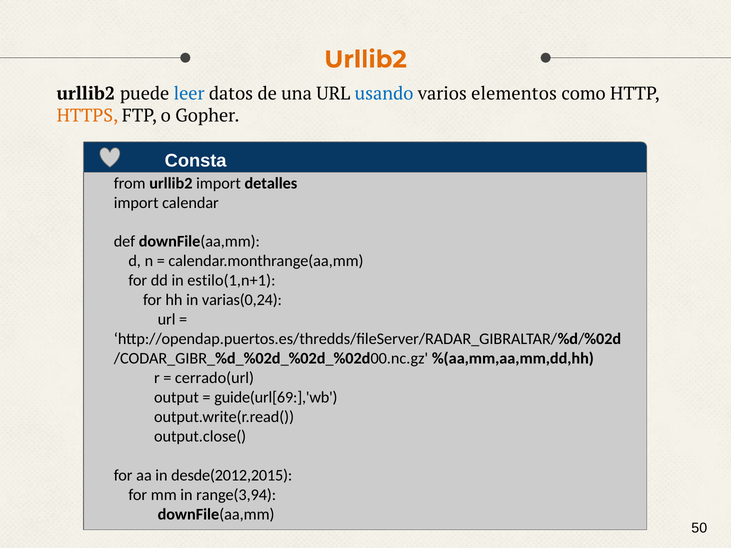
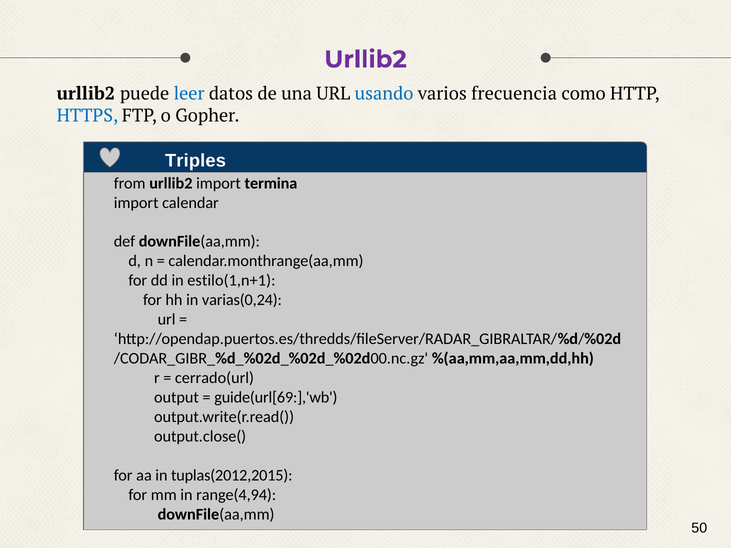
Urllib2 colour: orange -> purple (366, 59)
elementos: elementos -> frecuencia (514, 94)
HTTPS colour: orange -> blue (87, 116)
Consta: Consta -> Triples (196, 161)
detalles: detalles -> termina (271, 183)
desde(2012,2015: desde(2012,2015 -> tuplas(2012,2015 (232, 476)
range(3,94: range(3,94 -> range(4,94 (236, 495)
